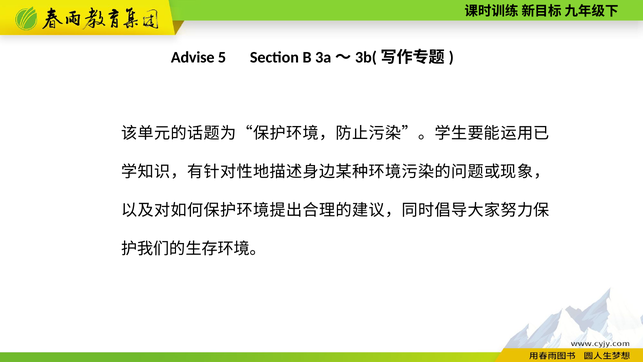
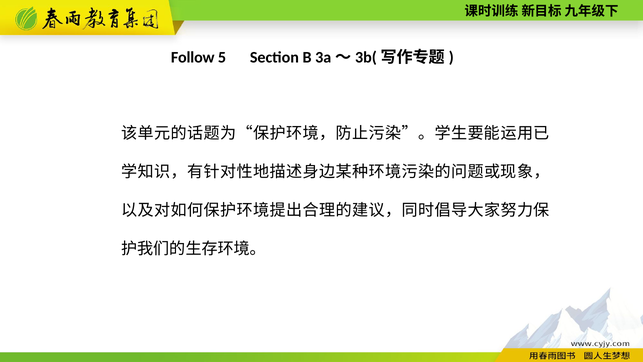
Advise: Advise -> Follow (193, 57)
